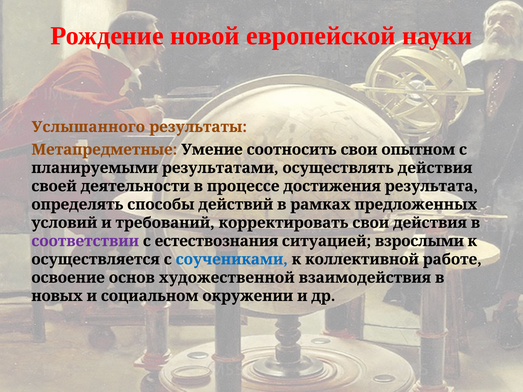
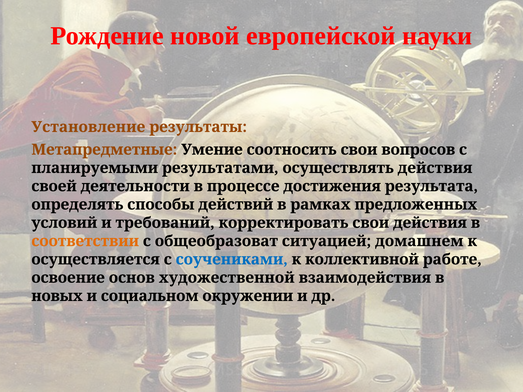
Услышанного: Услышанного -> Установление (88, 127)
опытном: опытном -> вопросов (418, 150)
соответствии colour: purple -> orange (85, 241)
естествознания: естествознания -> общеобразоват (216, 241)
взрослыми: взрослыми -> домашнем (419, 241)
